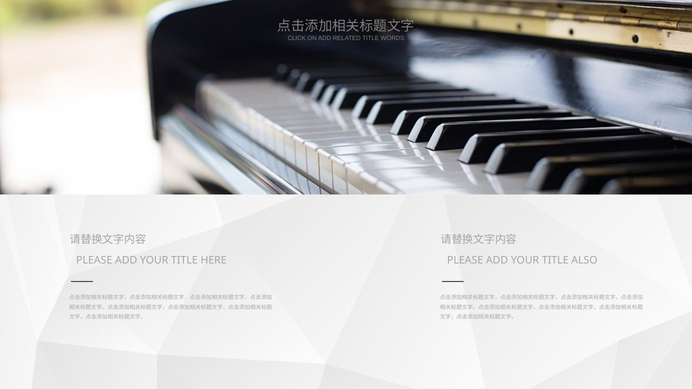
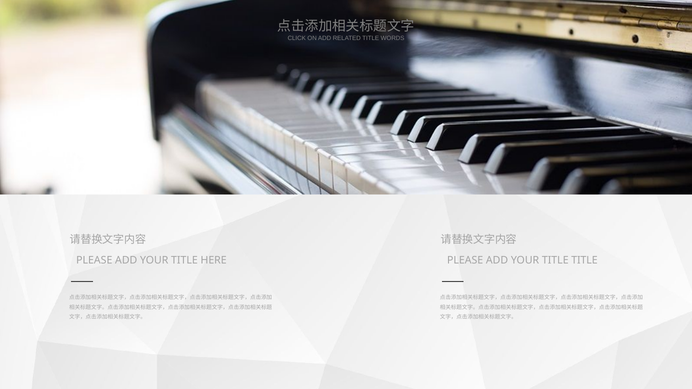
TITLE ALSO: ALSO -> TITLE (584, 260)
